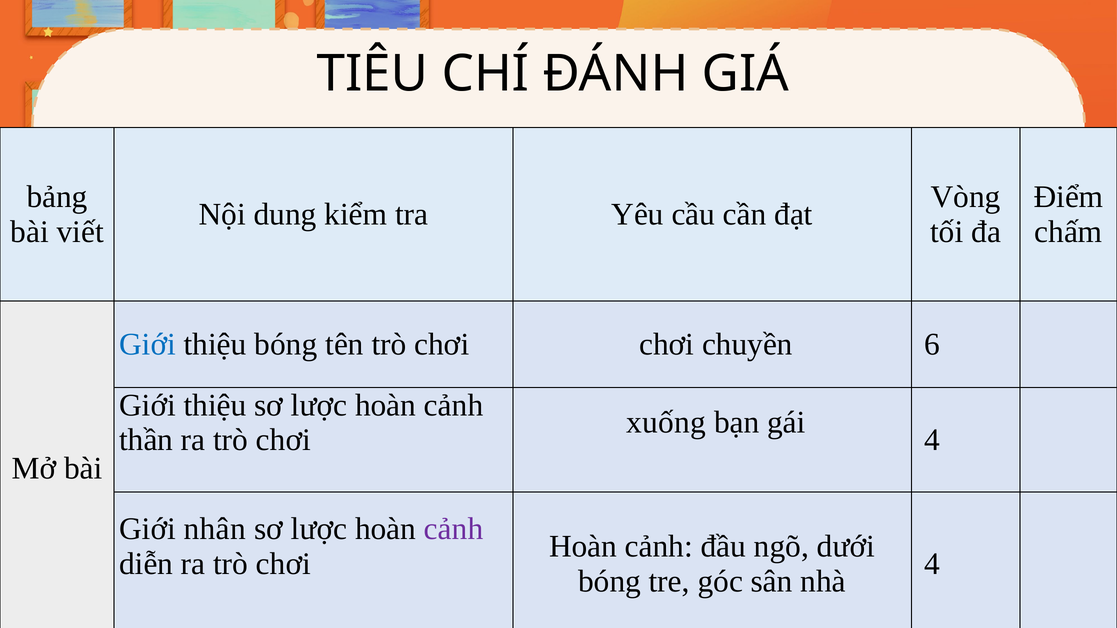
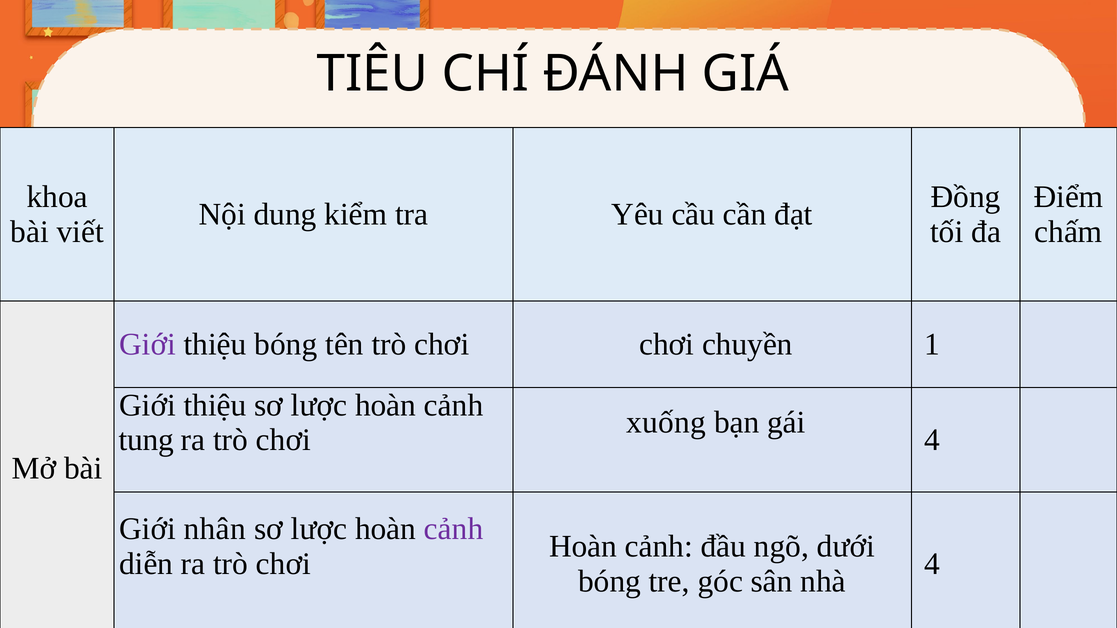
bảng: bảng -> khoa (57, 197)
Vòng: Vòng -> Đồng (966, 197)
Giới colour: blue -> purple (147, 345)
6: 6 -> 1 (932, 345)
thần: thần -> tung (146, 440)
